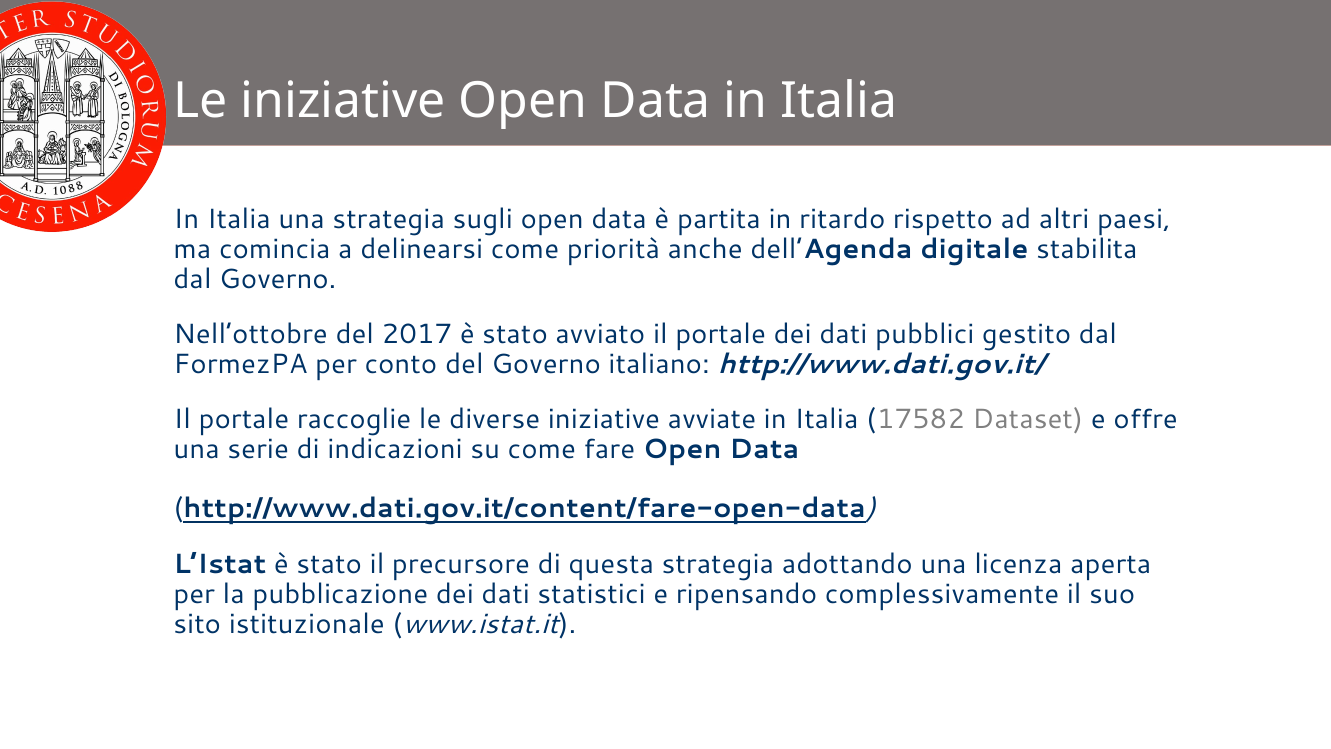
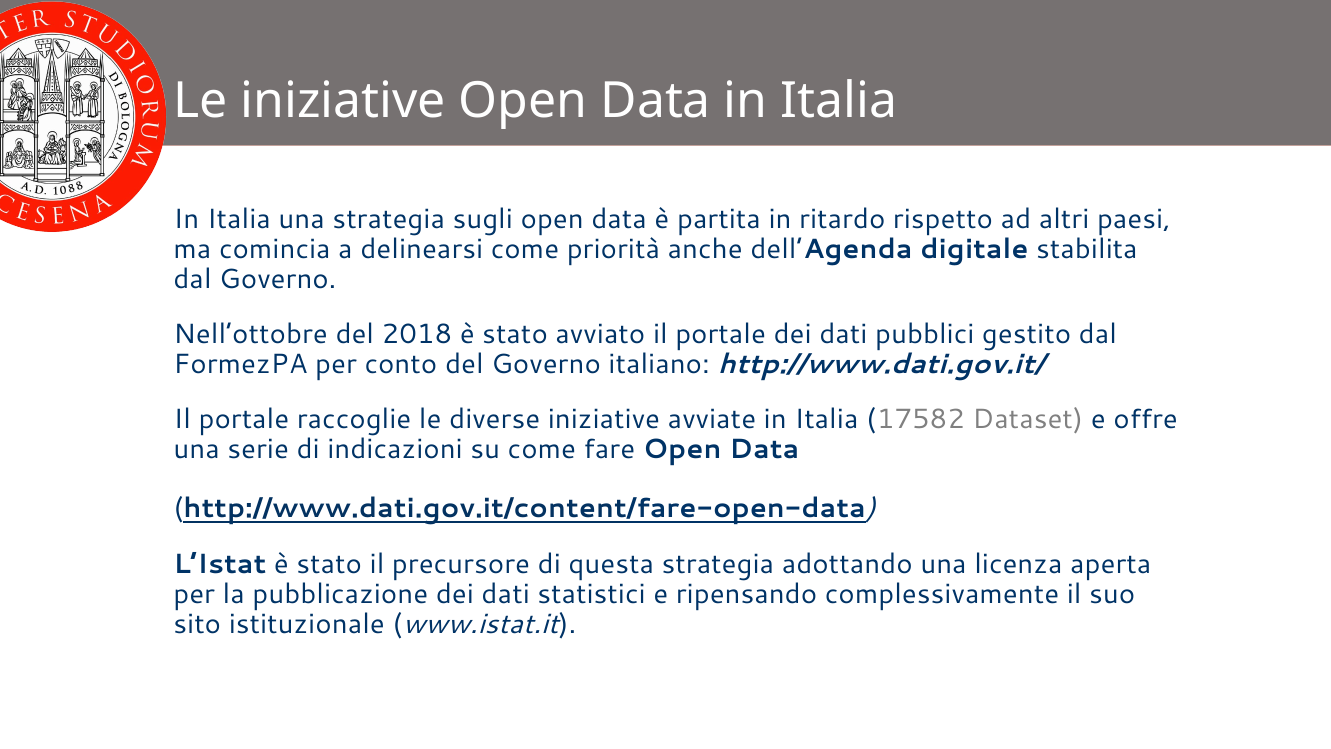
2017: 2017 -> 2018 (417, 334)
